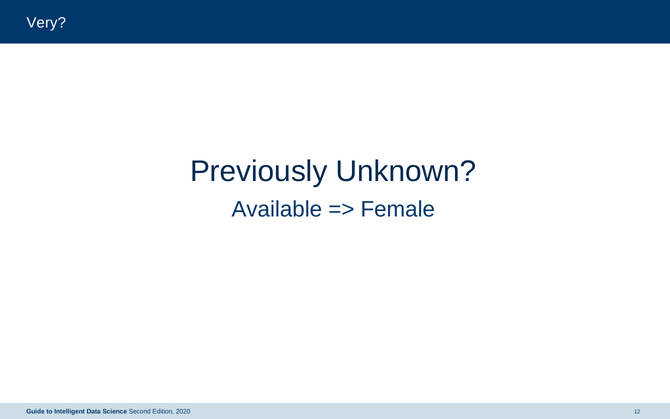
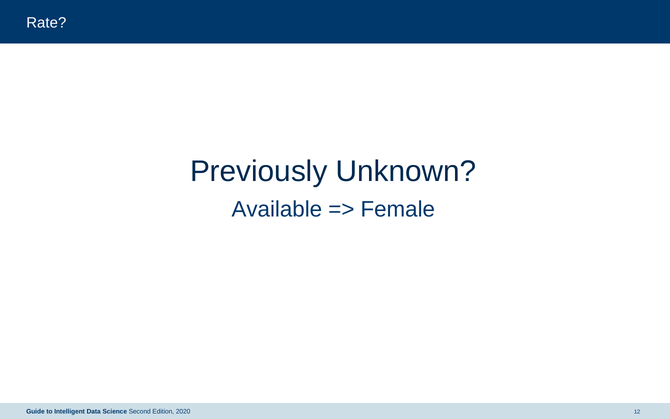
Very: Very -> Rate (46, 23)
